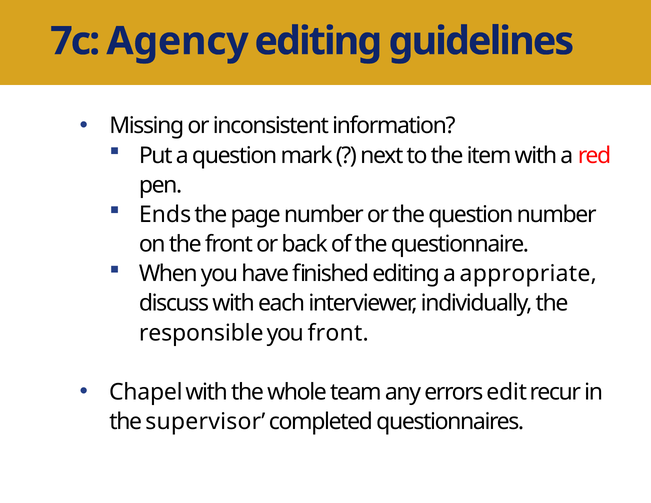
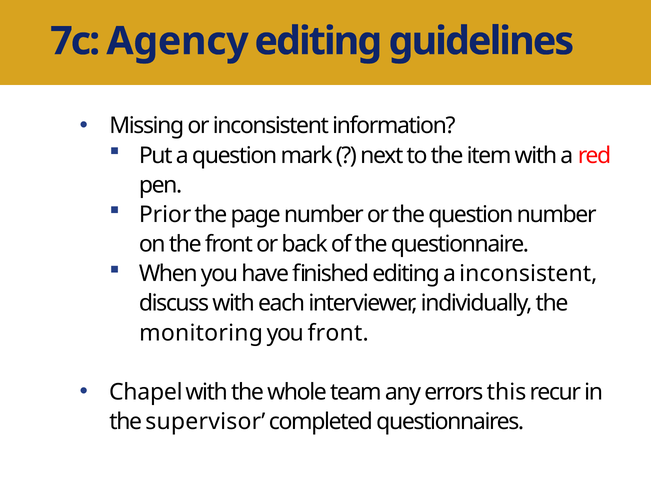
Ends: Ends -> Prior (165, 215)
a appropriate: appropriate -> inconsistent (528, 274)
responsible: responsible -> monitoring (201, 333)
edit: edit -> this (507, 392)
